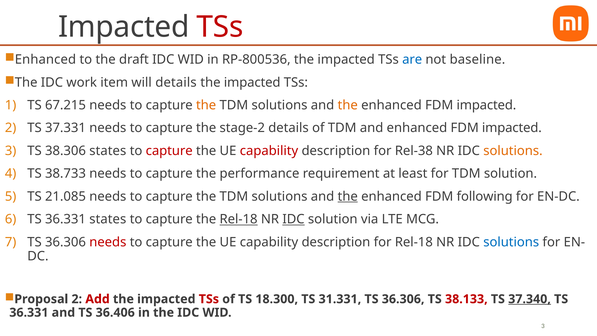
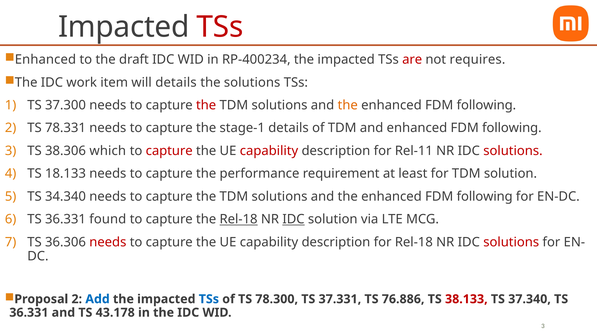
RP-800536: RP-800536 -> RP-400234 (256, 60)
are colour: blue -> red (412, 60)
baseline: baseline -> requires (477, 60)
impacted: impacted -> solutions (252, 82)
67.215: 67.215 -> 37.300 (65, 105)
the colour: orange -> red (206, 105)
impacted: impacted -> following (486, 105)
37.331: 37.331 -> 78.331 (65, 128)
stage-2: stage-2 -> stage-1 (242, 128)
and enhanced FDM impacted: impacted -> following (512, 128)
38.306 states: states -> which (108, 151)
Rel-38: Rel-38 -> Rel-11 (414, 151)
solutions colour: orange -> red (513, 151)
38.733: 38.733 -> 18.133 (65, 174)
21.085: 21.085 -> 34.340 (65, 196)
the underline: present -> none (348, 196)
36.331 states: states -> found (108, 219)
solutions colour: blue -> red (511, 242)
Add colour: red -> blue (98, 299)
TSs colour: red -> blue (209, 299)
18.300: 18.300 -> 78.300 (277, 299)
31.331: 31.331 -> 37.331 (340, 299)
36.306: 36.306 -> 76.886 (403, 299)
37.340 underline: present -> none (530, 299)
36.406: 36.406 -> 43.178 (115, 312)
